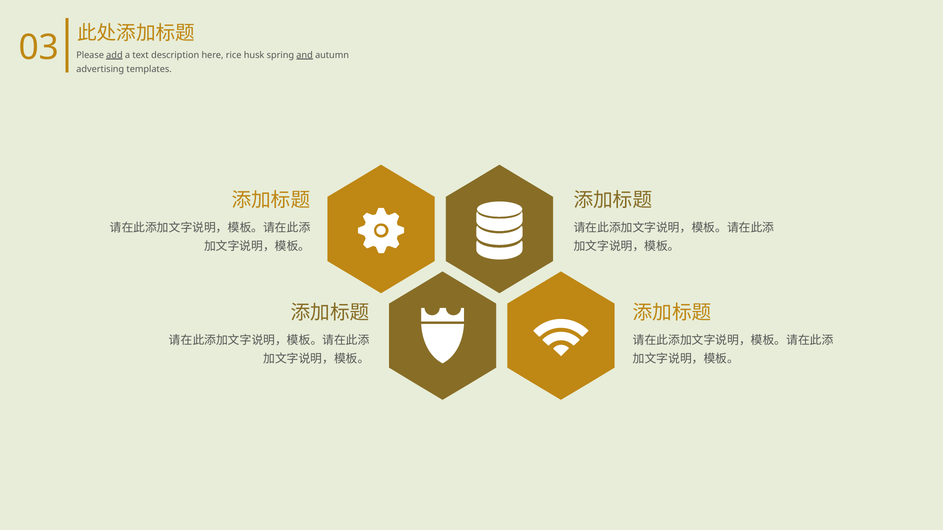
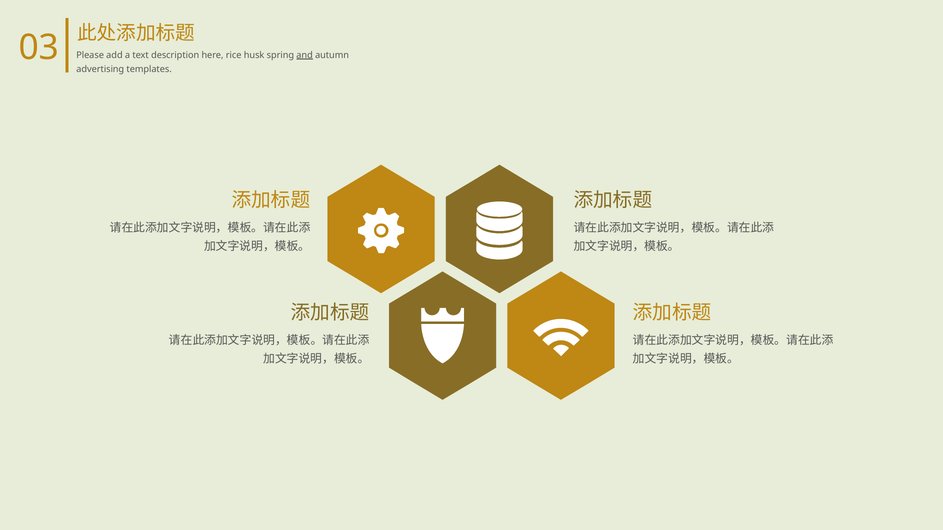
add underline: present -> none (114, 55)
